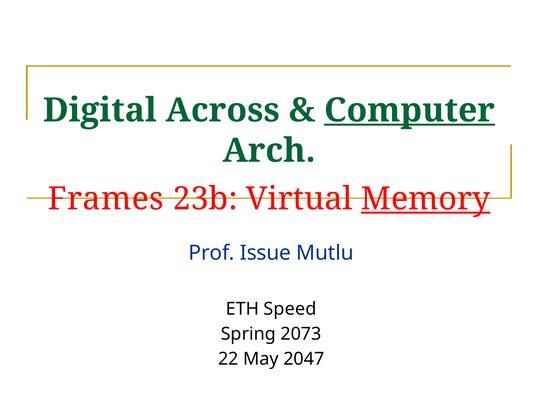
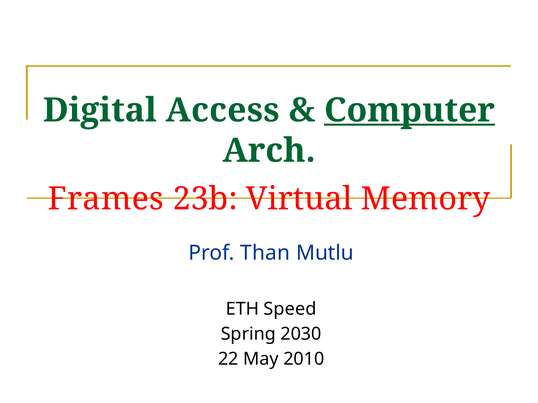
Across: Across -> Access (222, 110)
Memory underline: present -> none (426, 199)
Issue: Issue -> Than (265, 253)
2073: 2073 -> 2030 (301, 334)
2047: 2047 -> 2010 (304, 359)
